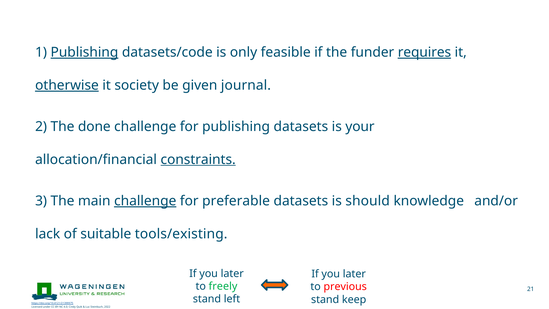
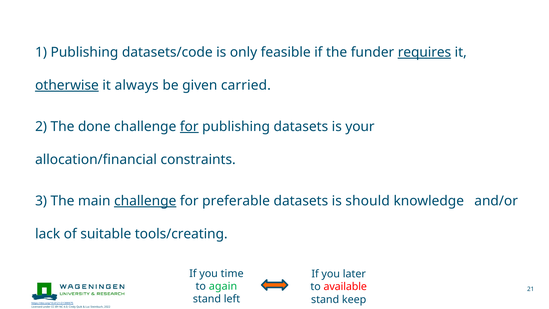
Publishing underline: present -> none (84, 52)
society: society -> always (137, 85)
journal: journal -> carried (246, 85)
for underline: none -> present (189, 126)
constraints underline: present -> none (198, 159)
tools/existing: tools/existing -> tools/creating (181, 234)
later: later -> time (232, 273)
freely: freely -> again (223, 286)
previous: previous -> available (345, 287)
